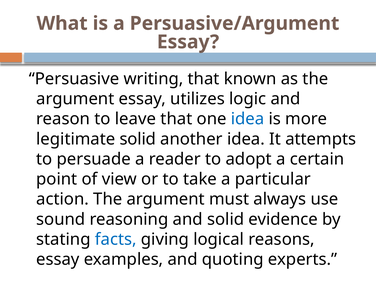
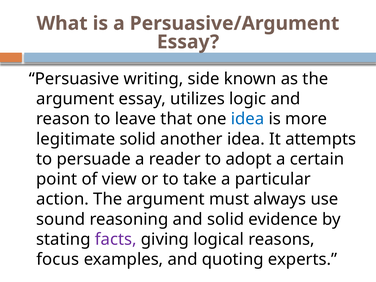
writing that: that -> side (204, 79)
facts colour: blue -> purple (116, 239)
essay: essay -> focus (58, 259)
